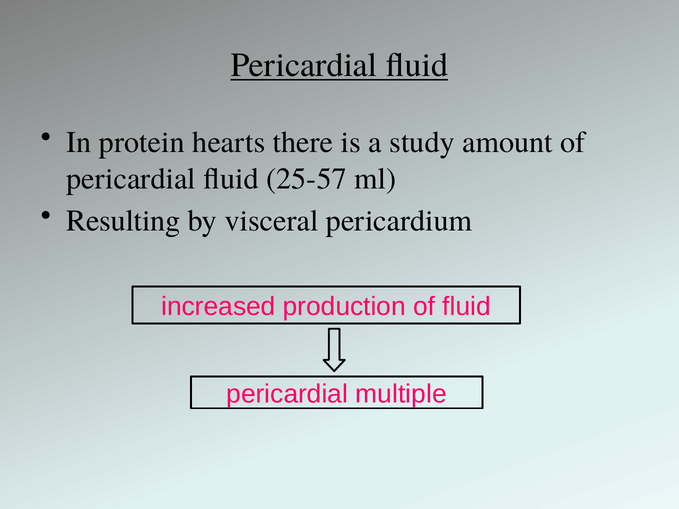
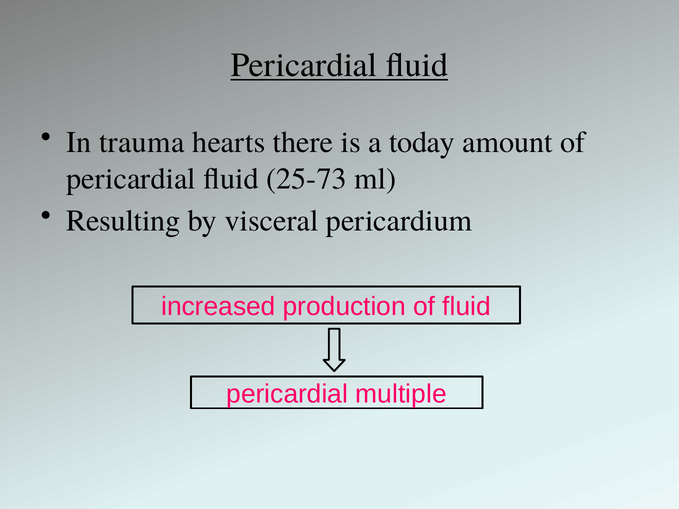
protein: protein -> trauma (142, 142)
study: study -> today (422, 142)
25-57: 25-57 -> 25-73 (306, 179)
